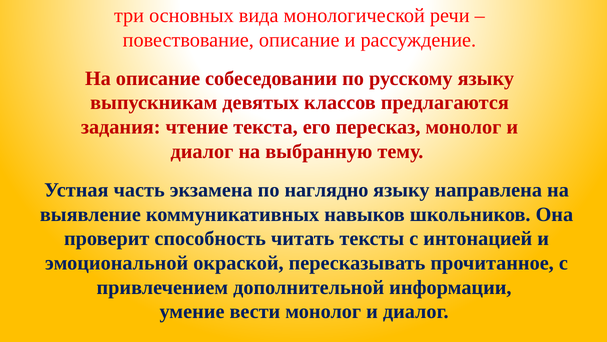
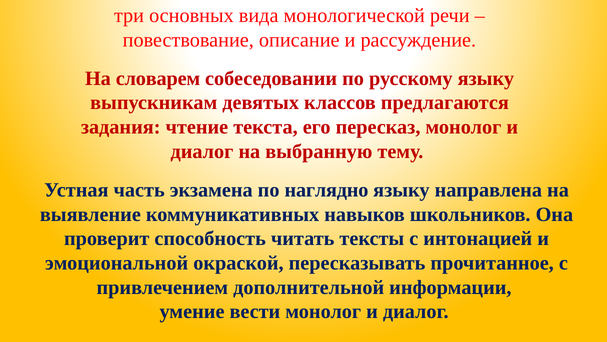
На описание: описание -> словарем (158, 78)
